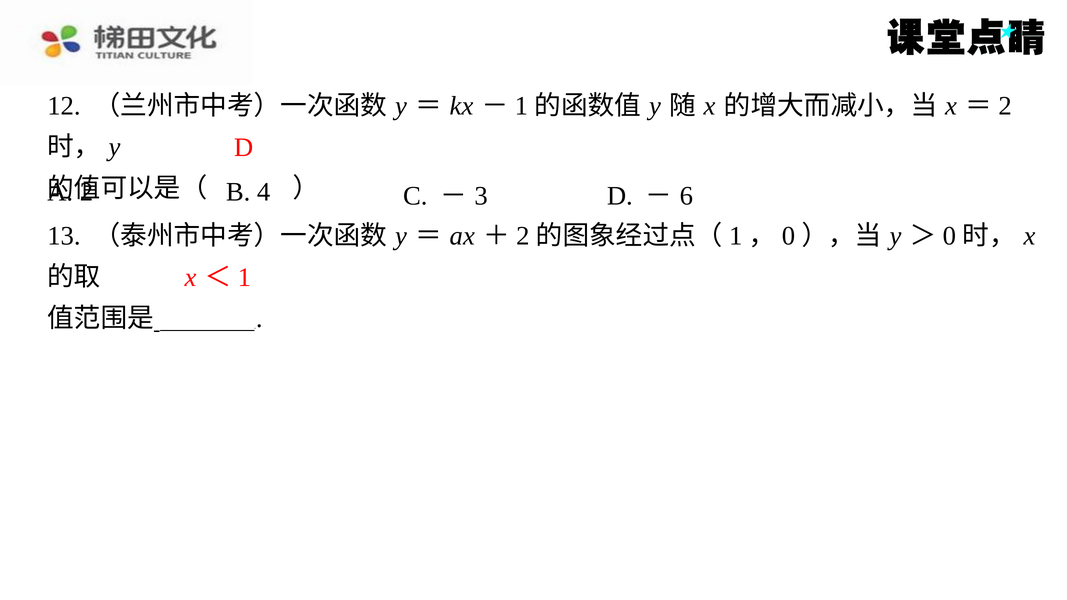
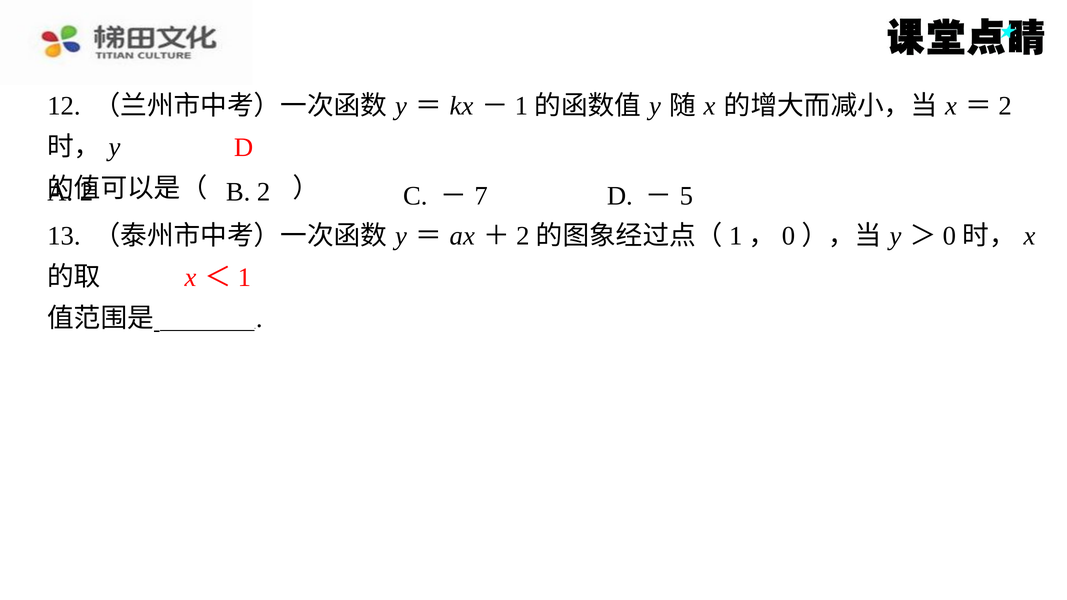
B 4: 4 -> 2 (264, 192)
3: 3 -> 7 (481, 196)
6: 6 -> 5 (686, 196)
